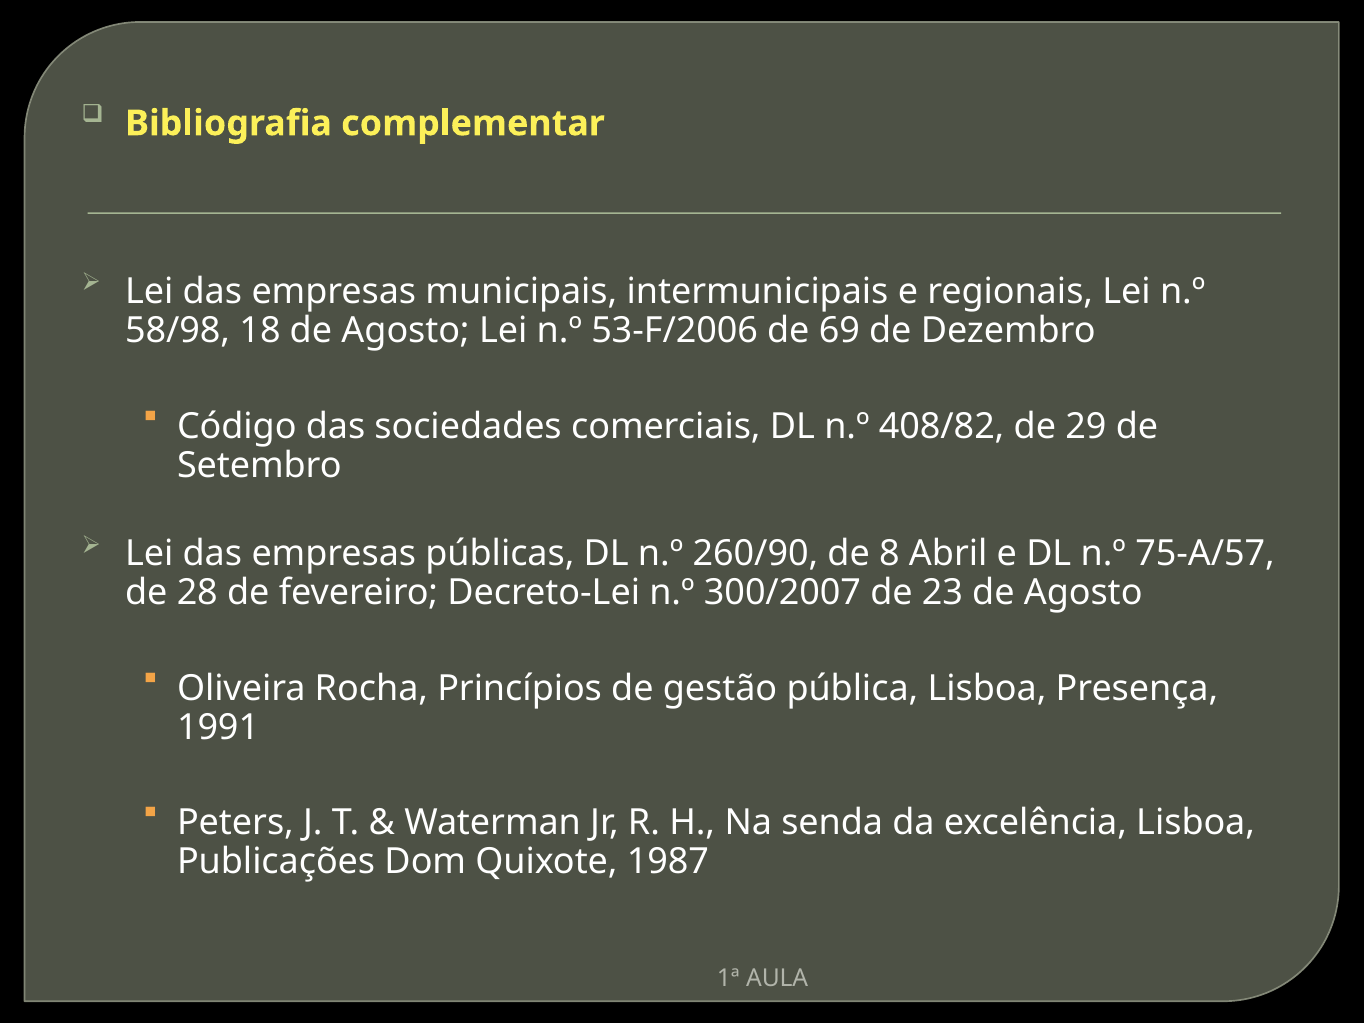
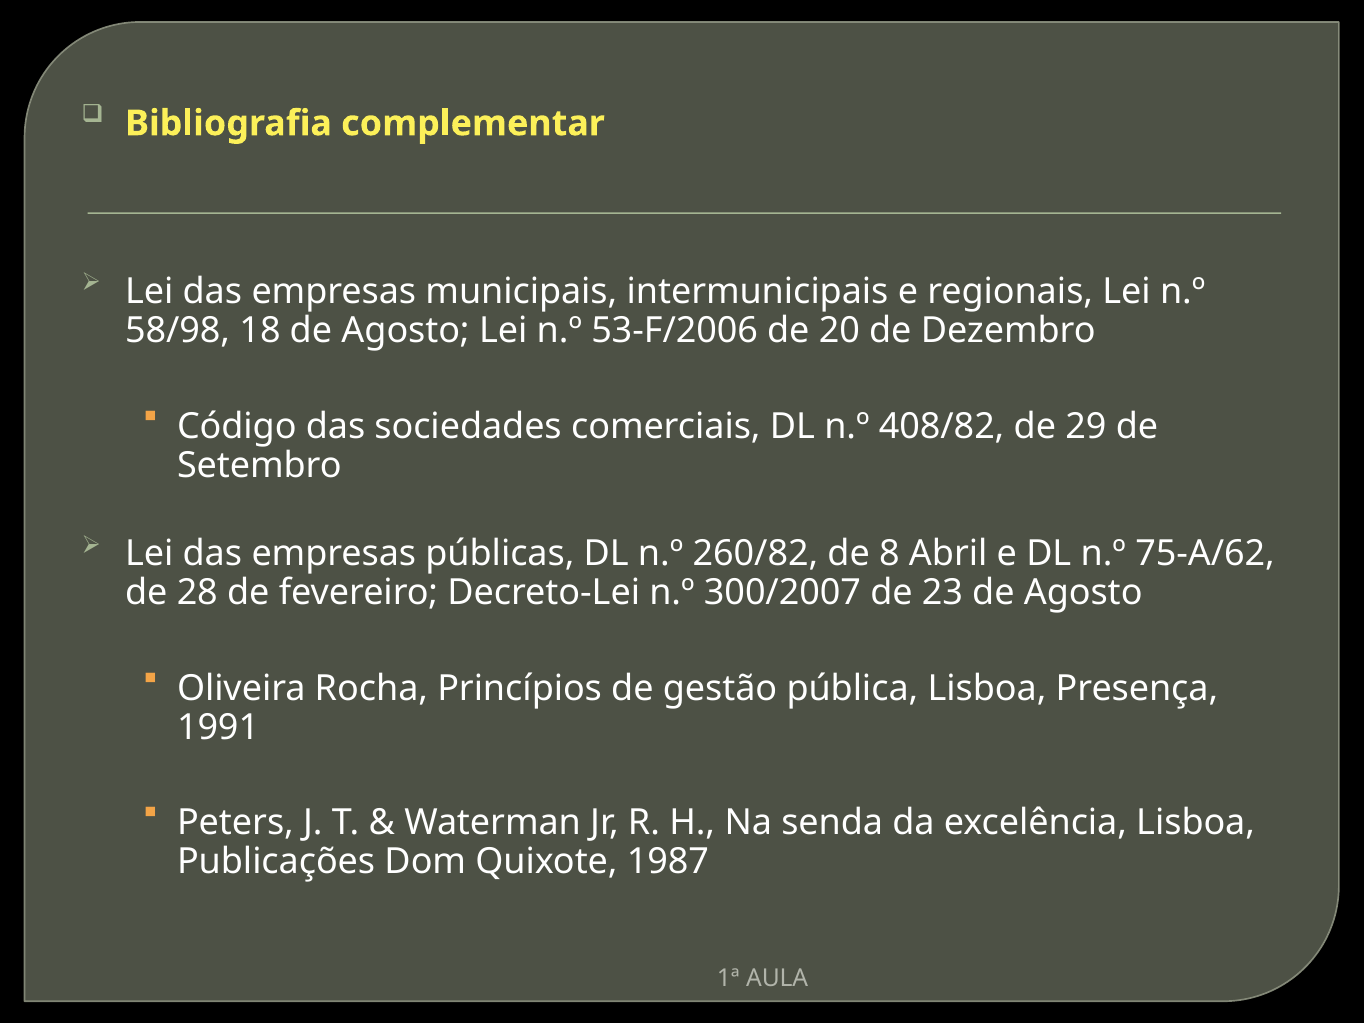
69: 69 -> 20 (839, 331)
260/90: 260/90 -> 260/82 (755, 554)
75-A/57: 75-A/57 -> 75-A/62 (1205, 554)
